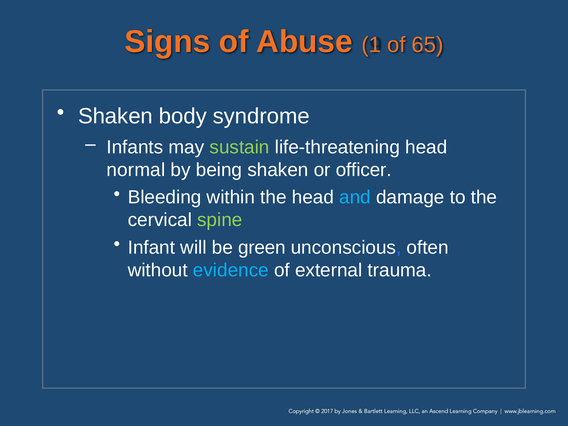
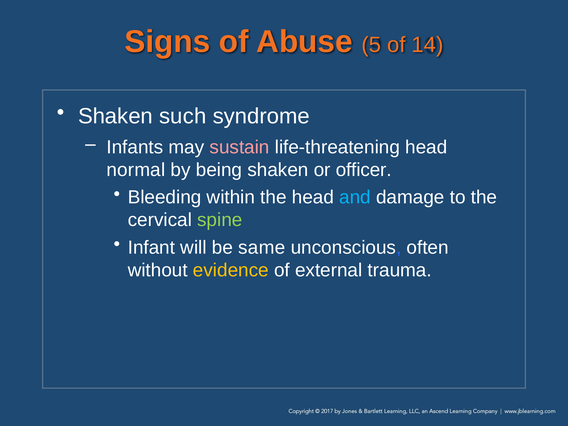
1: 1 -> 5 (371, 45)
65: 65 -> 14 (428, 45)
body: body -> such (183, 116)
sustain colour: light green -> pink (240, 147)
green: green -> same (262, 247)
evidence colour: light blue -> yellow (231, 270)
